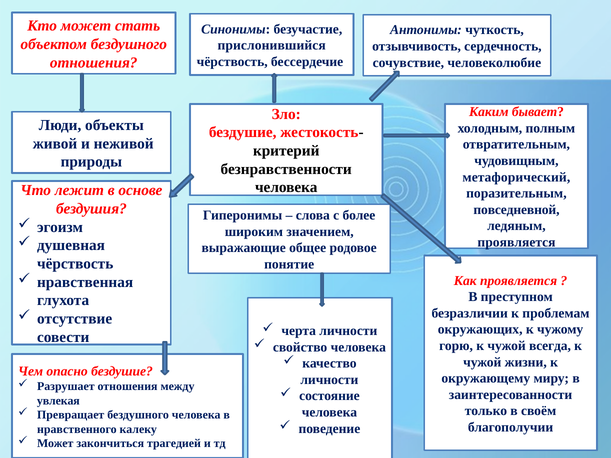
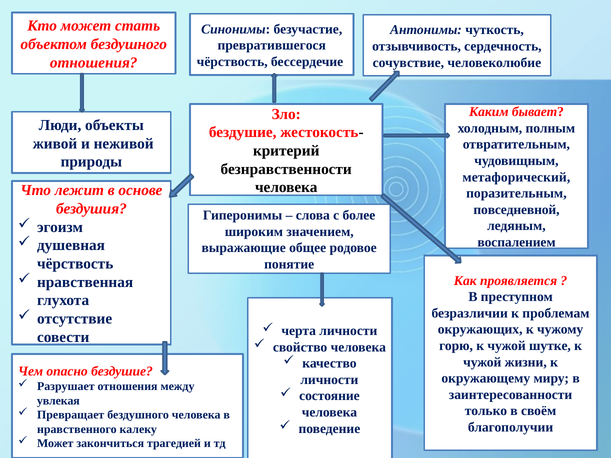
прислонившийся: прислонившийся -> превратившегося (272, 45)
проявляется: проявляется -> воспалением (517, 242)
всегда: всегда -> шутке (550, 346)
